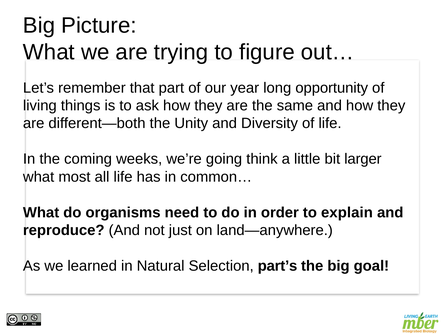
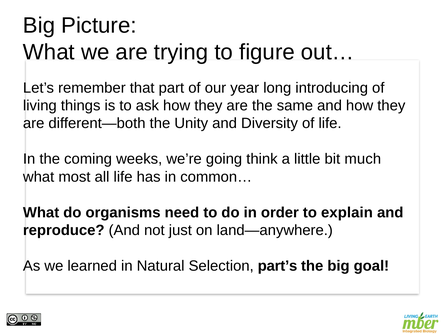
opportunity: opportunity -> introducing (332, 88)
larger: larger -> much (363, 159)
